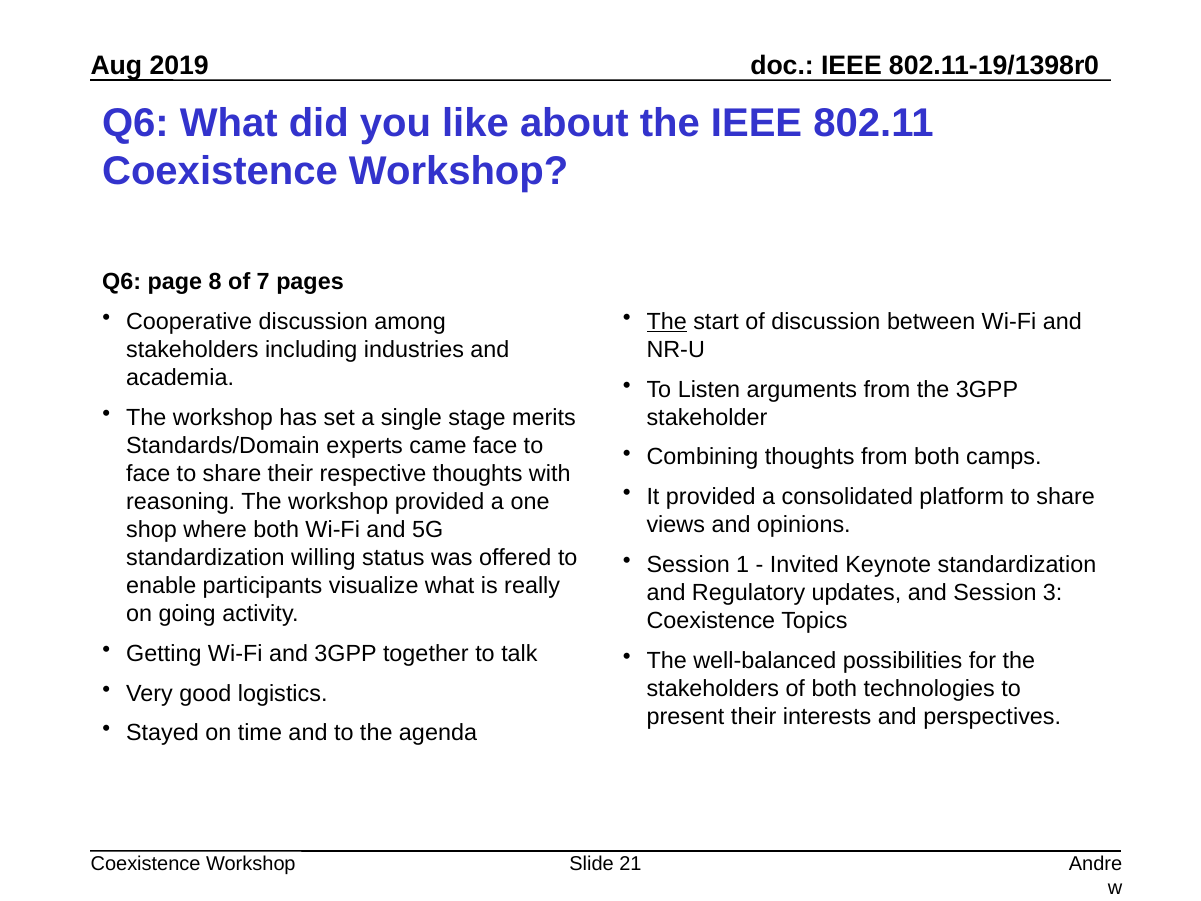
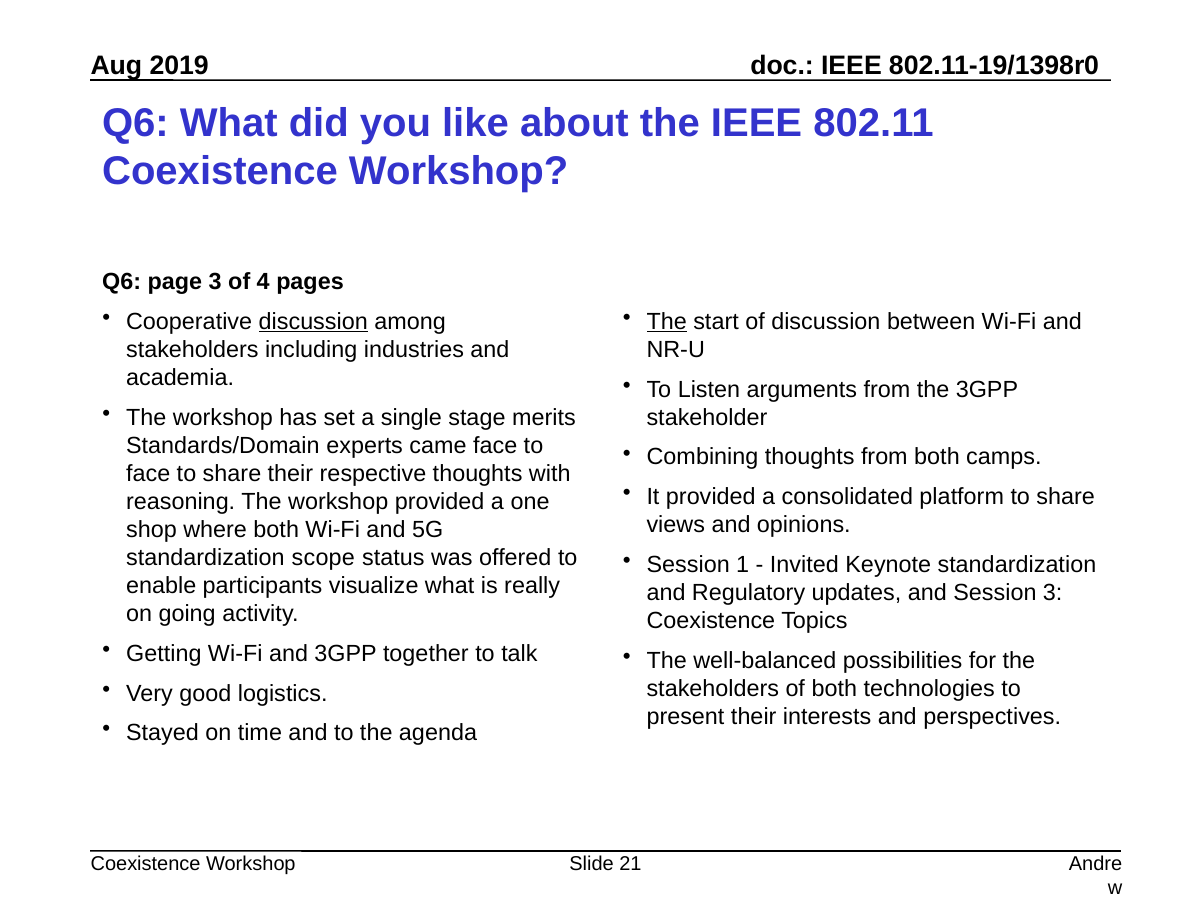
page 8: 8 -> 3 (215, 282)
7: 7 -> 4 (263, 282)
discussion underline: none -> present (313, 322)
willing: willing -> scope (323, 558)
